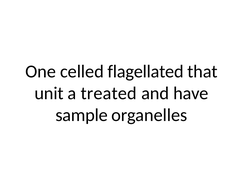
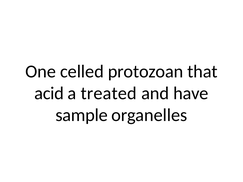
flagellated: flagellated -> protozoan (146, 72)
unit: unit -> acid (49, 93)
